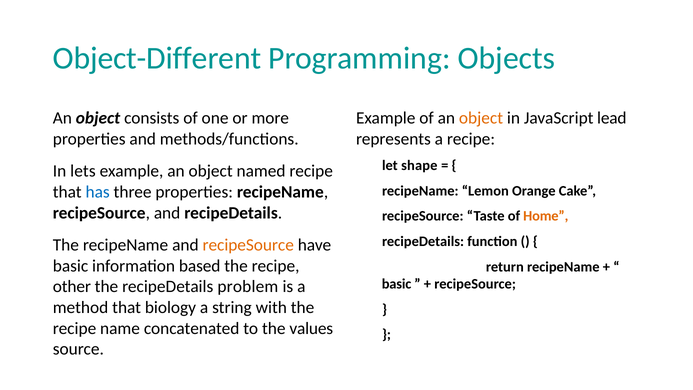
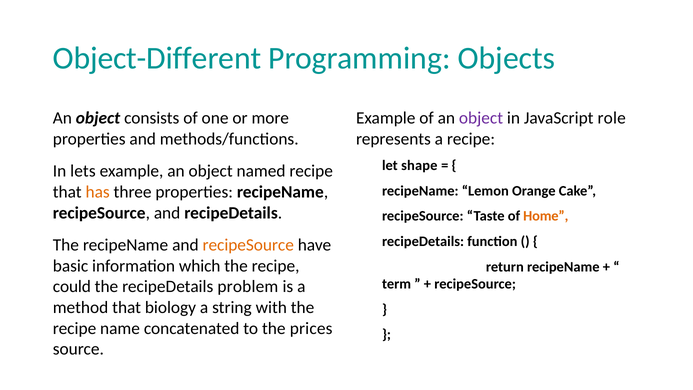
object colour: orange -> purple (481, 118)
lead: lead -> role (612, 118)
has colour: blue -> orange (98, 192)
based: based -> which (200, 266)
basic: basic -> term (397, 284)
other: other -> could (72, 287)
values: values -> prices (311, 328)
